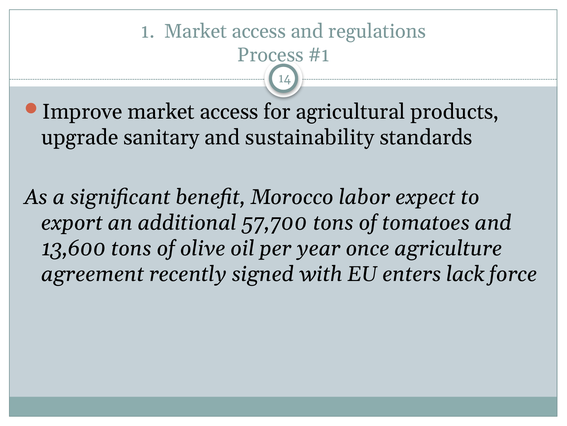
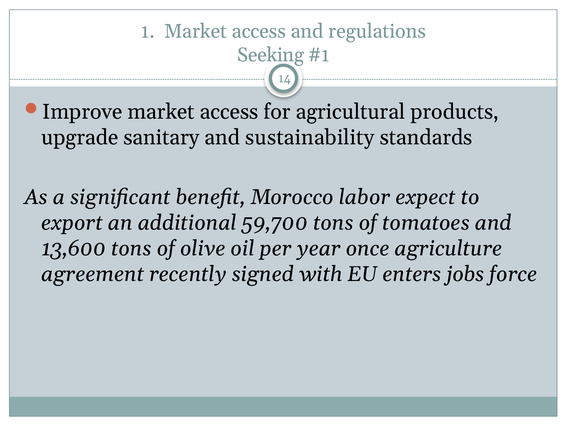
Process: Process -> Seeking (271, 55)
57,700: 57,700 -> 59,700 (275, 222)
lack: lack -> jobs (465, 273)
